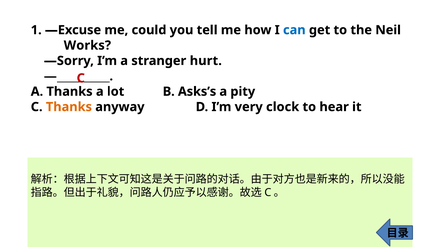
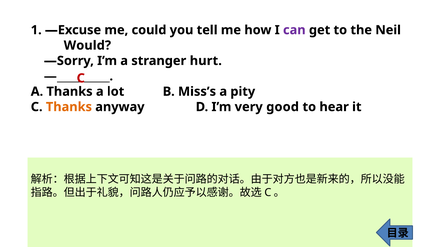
can colour: blue -> purple (294, 30)
Works: Works -> Would (87, 45)
Asks’s: Asks’s -> Miss’s (197, 92)
clock: clock -> good (283, 107)
